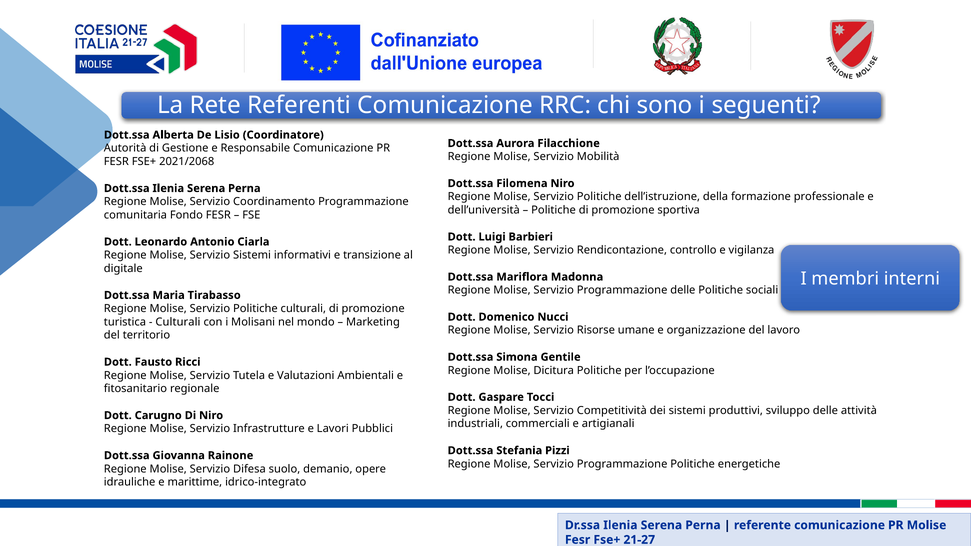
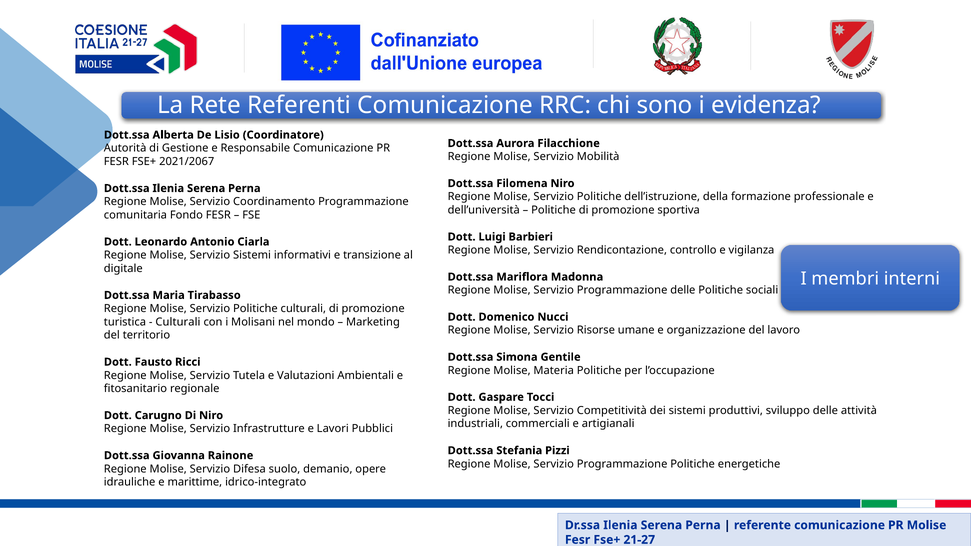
seguenti: seguenti -> evidenza (766, 105)
2021/2068: 2021/2068 -> 2021/2067 (187, 162)
Dicitura: Dicitura -> Materia (554, 371)
